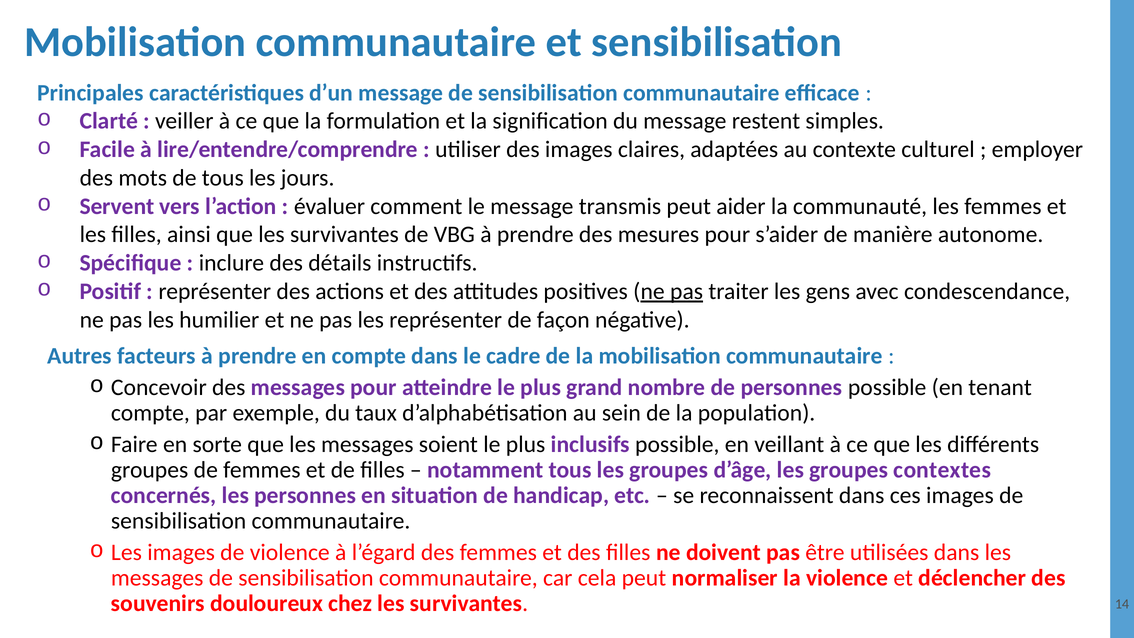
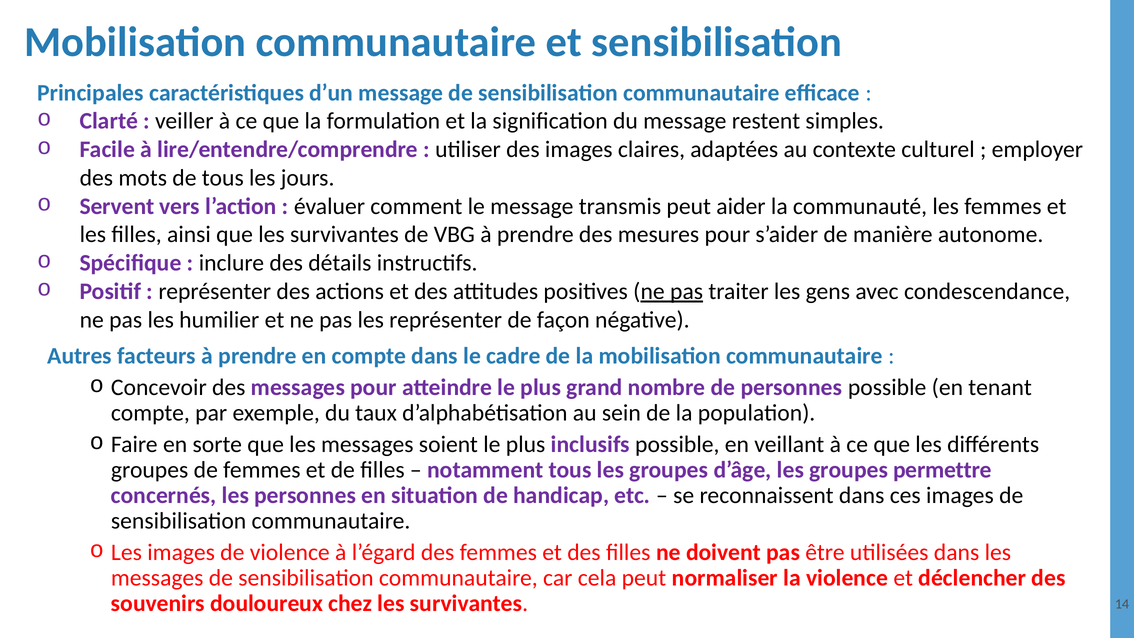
contextes: contextes -> permettre (942, 470)
